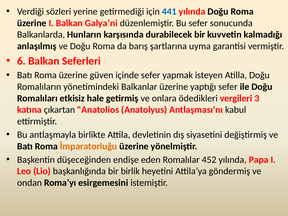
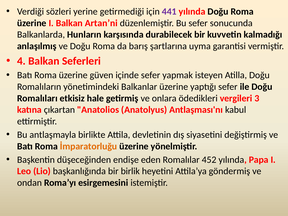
441 colour: blue -> purple (169, 12)
Galya’ni: Galya’ni -> Artan’ni (101, 23)
6: 6 -> 4 (21, 61)
